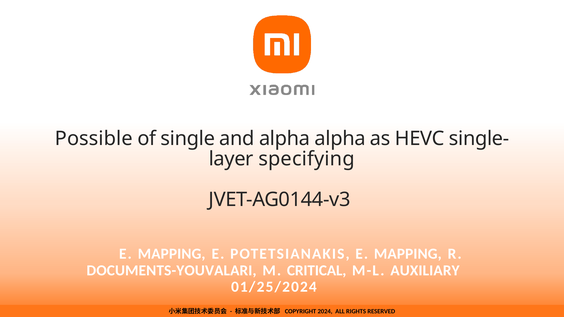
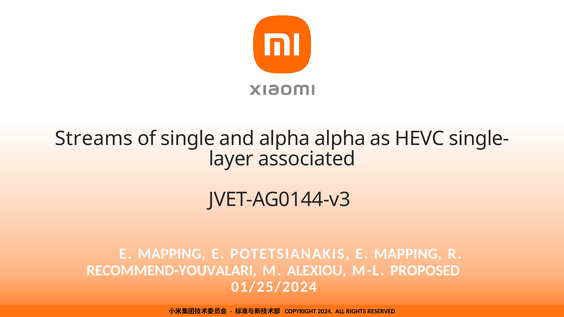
Possible: Possible -> Streams (94, 139)
specifying: specifying -> associated (307, 159)
DOCUMENTS-YOUVALARI: DOCUMENTS-YOUVALARI -> RECOMMEND-YOUVALARI (172, 271)
CRITICAL: CRITICAL -> ALEXIOU (317, 271)
AUXILIARY: AUXILIARY -> PROPOSED (425, 271)
